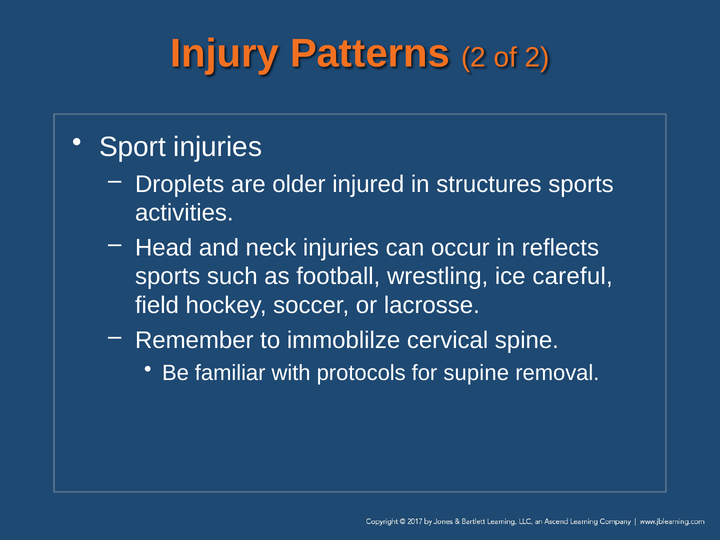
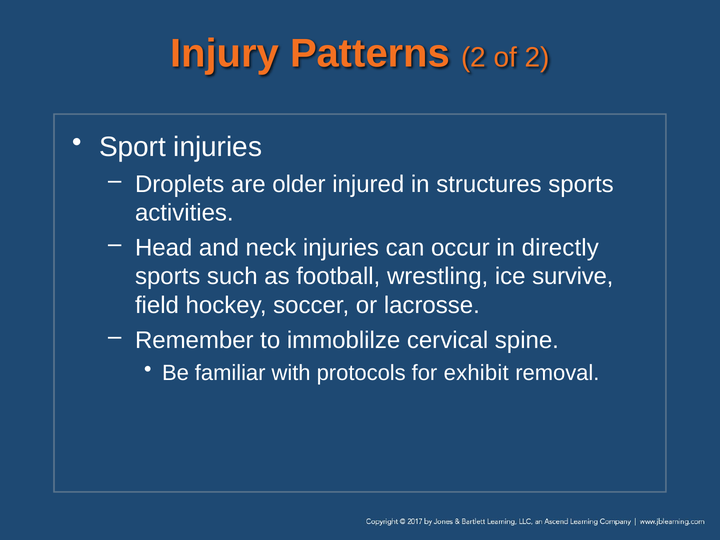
reflects: reflects -> directly (560, 248)
careful: careful -> survive (573, 277)
supine: supine -> exhibit (476, 373)
